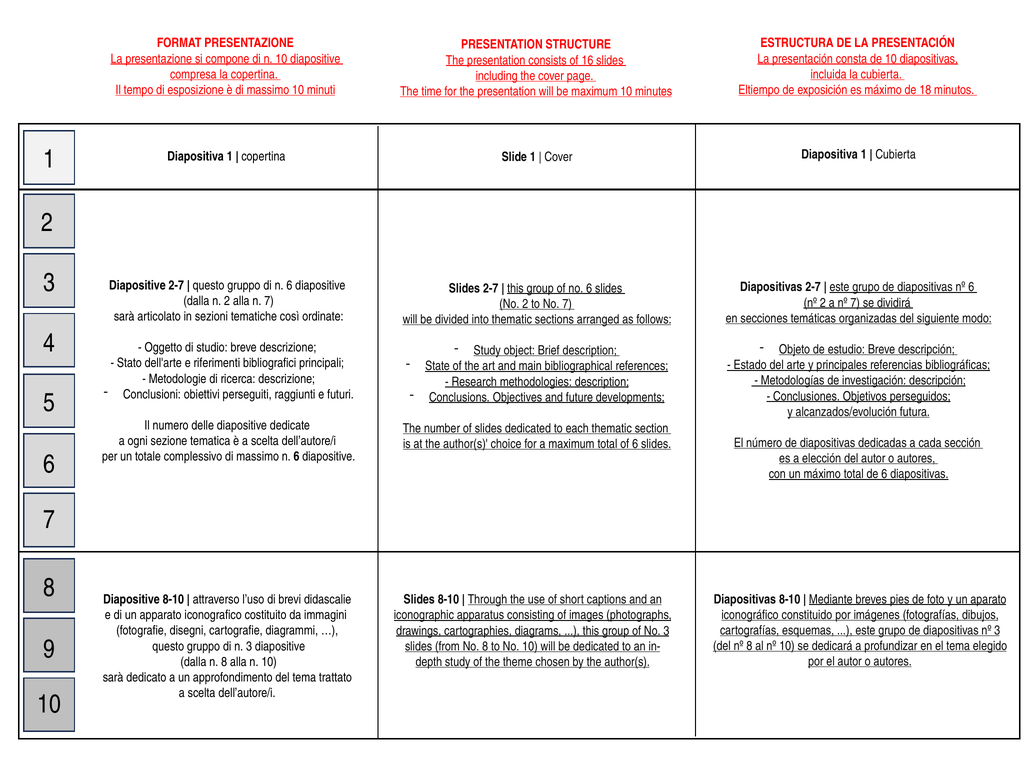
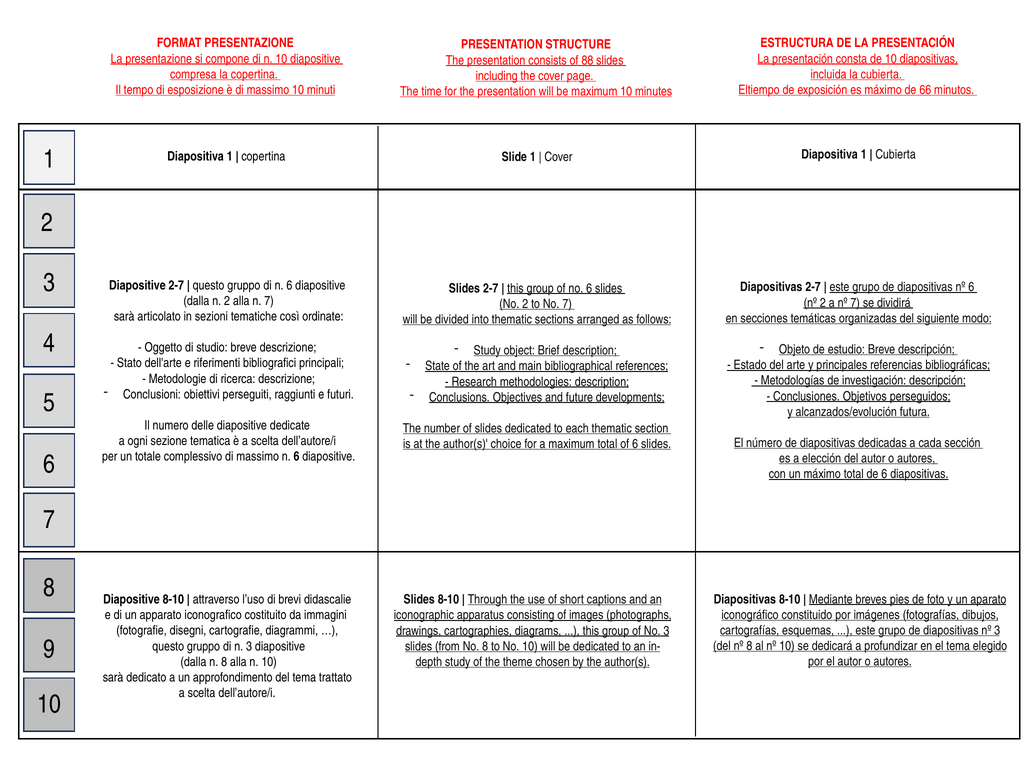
16: 16 -> 88 (587, 60)
18: 18 -> 66 (925, 90)
